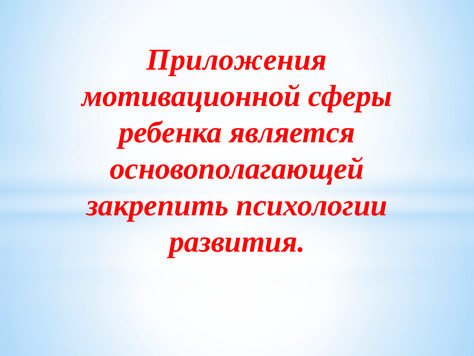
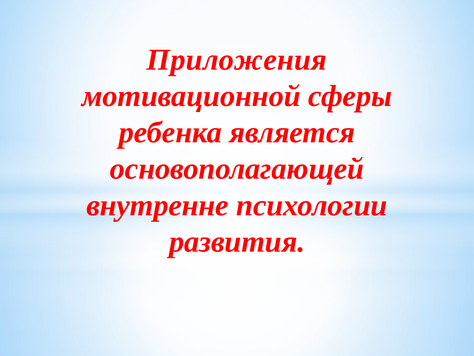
закрепить: закрепить -> внутренне (158, 205)
